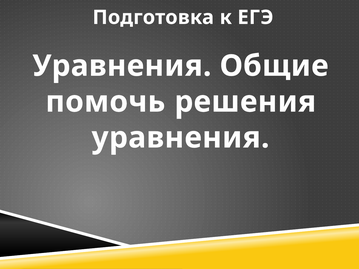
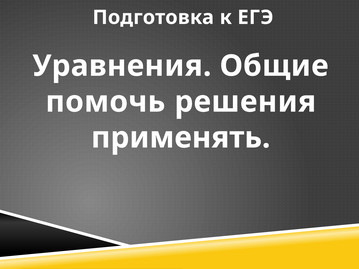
уравнения: уравнения -> применять (181, 138)
